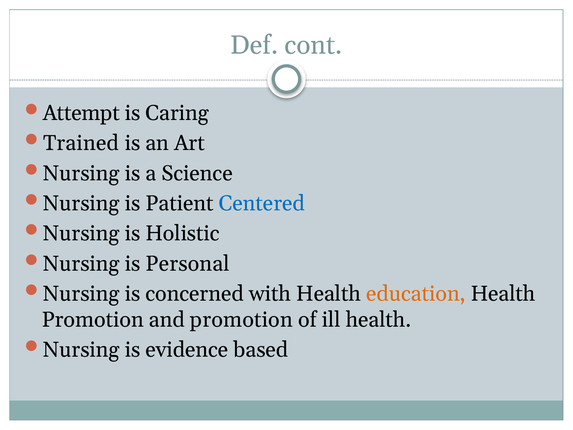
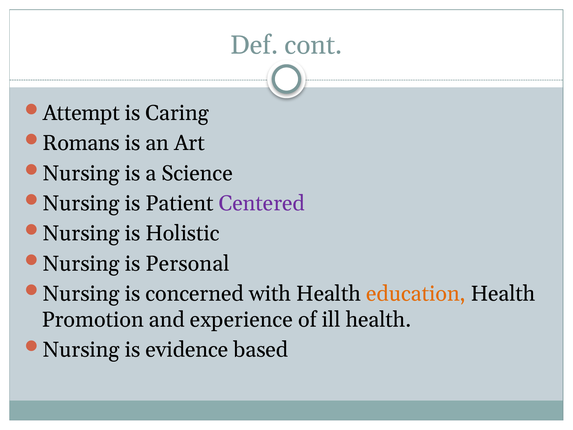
Trained: Trained -> Romans (81, 143)
Centered colour: blue -> purple (262, 203)
and promotion: promotion -> experience (241, 319)
